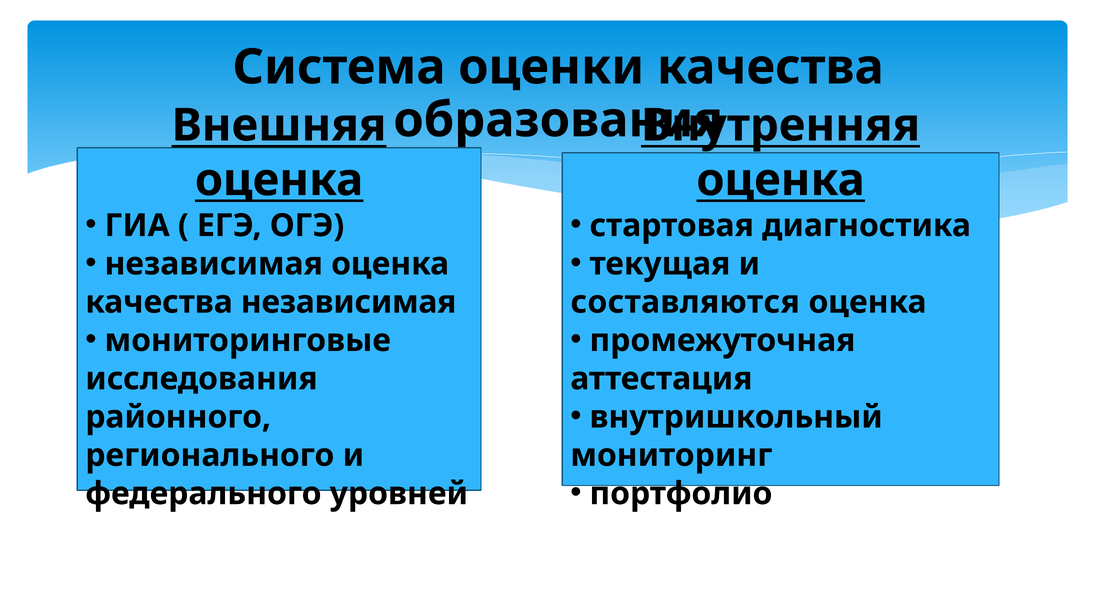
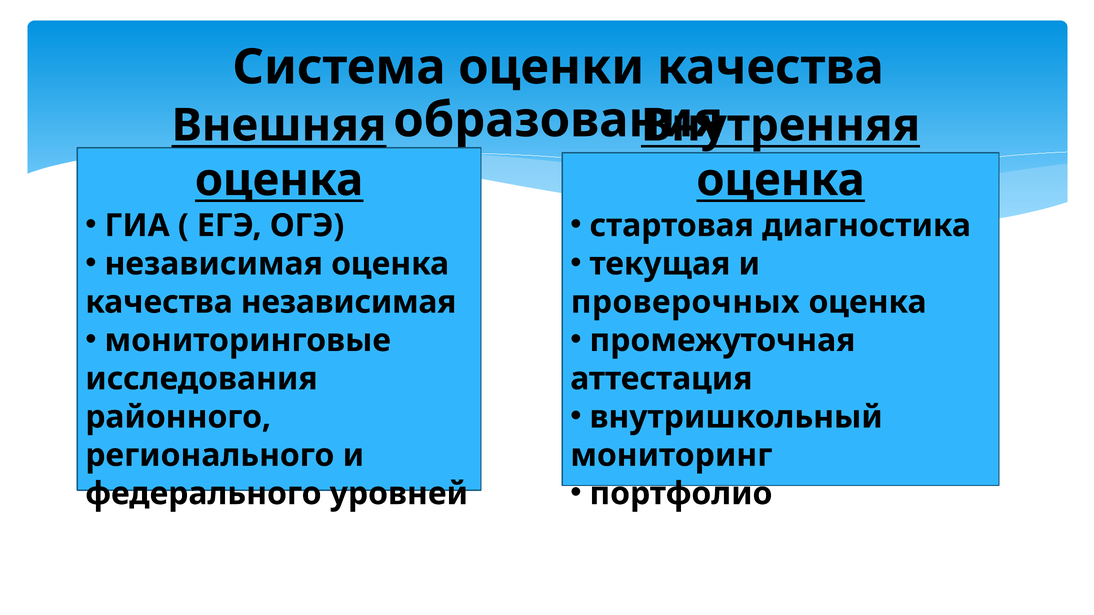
составляются: составляются -> проверочных (685, 302)
